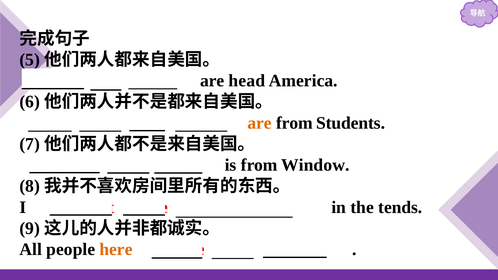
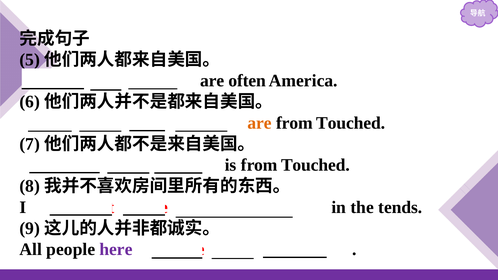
head: head -> often (247, 81)
Students: Students -> Touched (351, 123)
is from Window: Window -> Touched (315, 165)
here colour: orange -> purple (116, 249)
